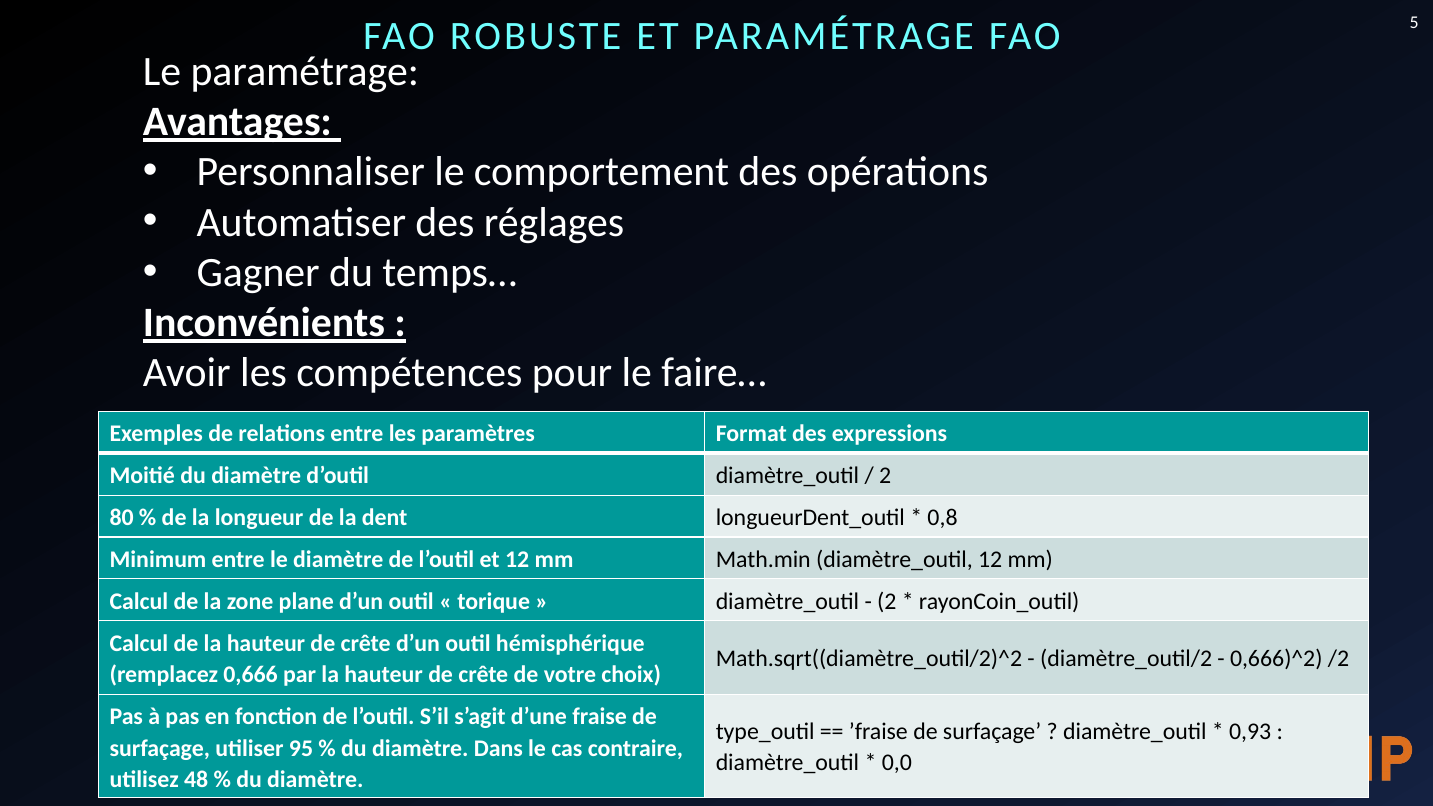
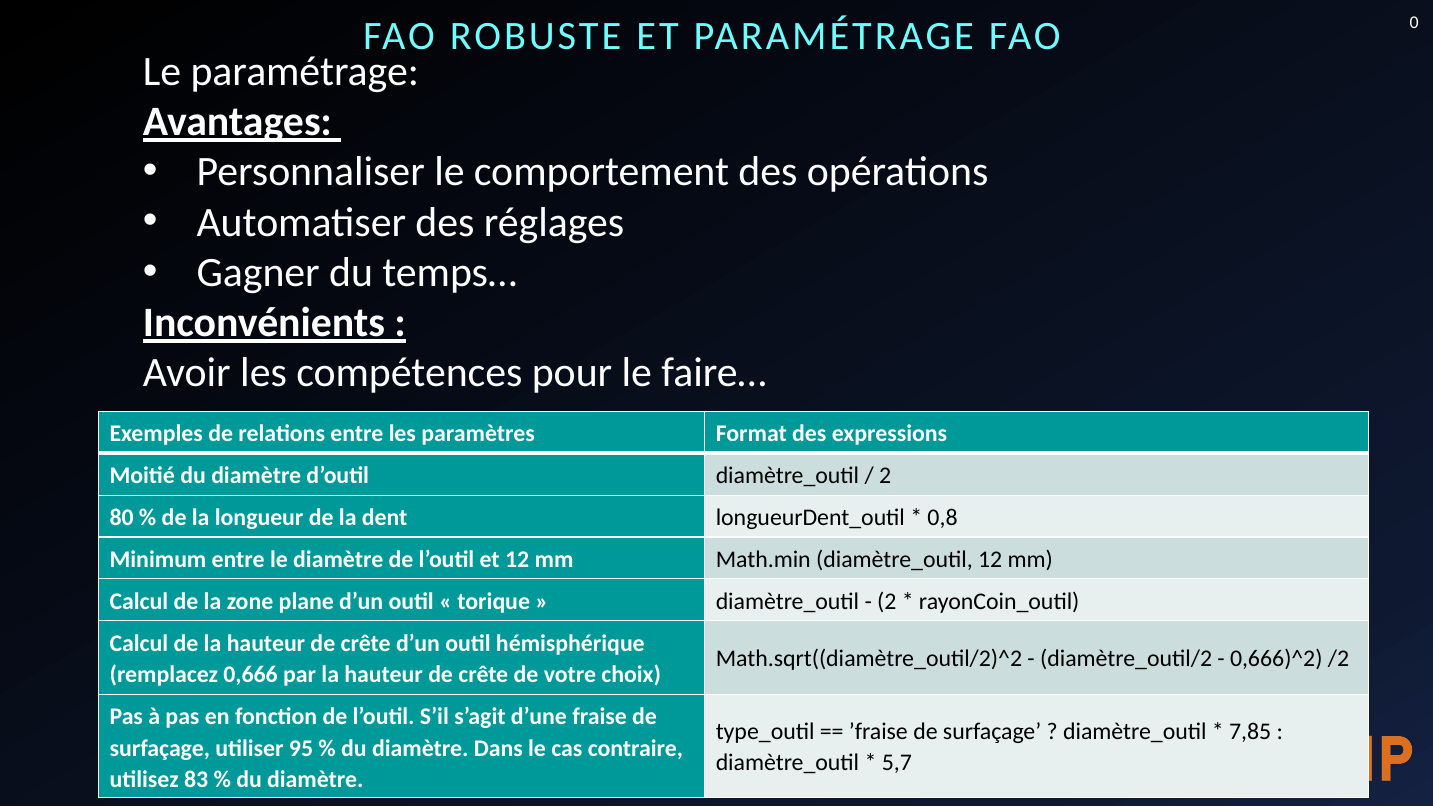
5: 5 -> 0 (1414, 22)
0,93: 0,93 -> 7,85 (1250, 732)
0,0: 0,0 -> 5,7 (897, 763)
48: 48 -> 83 (196, 780)
